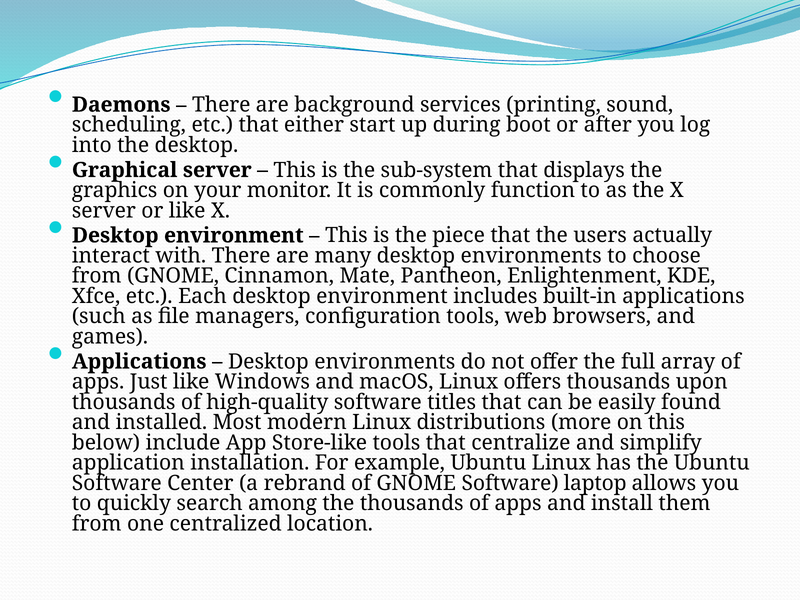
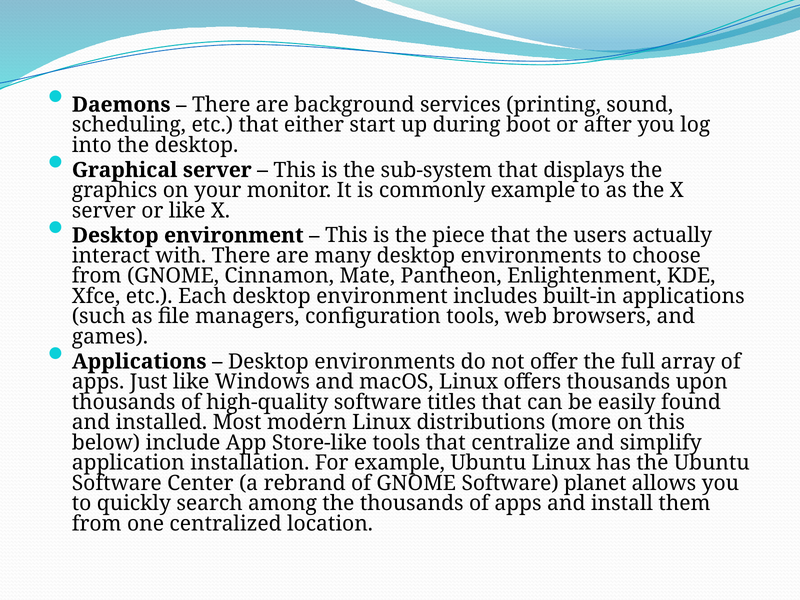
commonly function: function -> example (533, 190)
laptop: laptop -> planet (595, 483)
